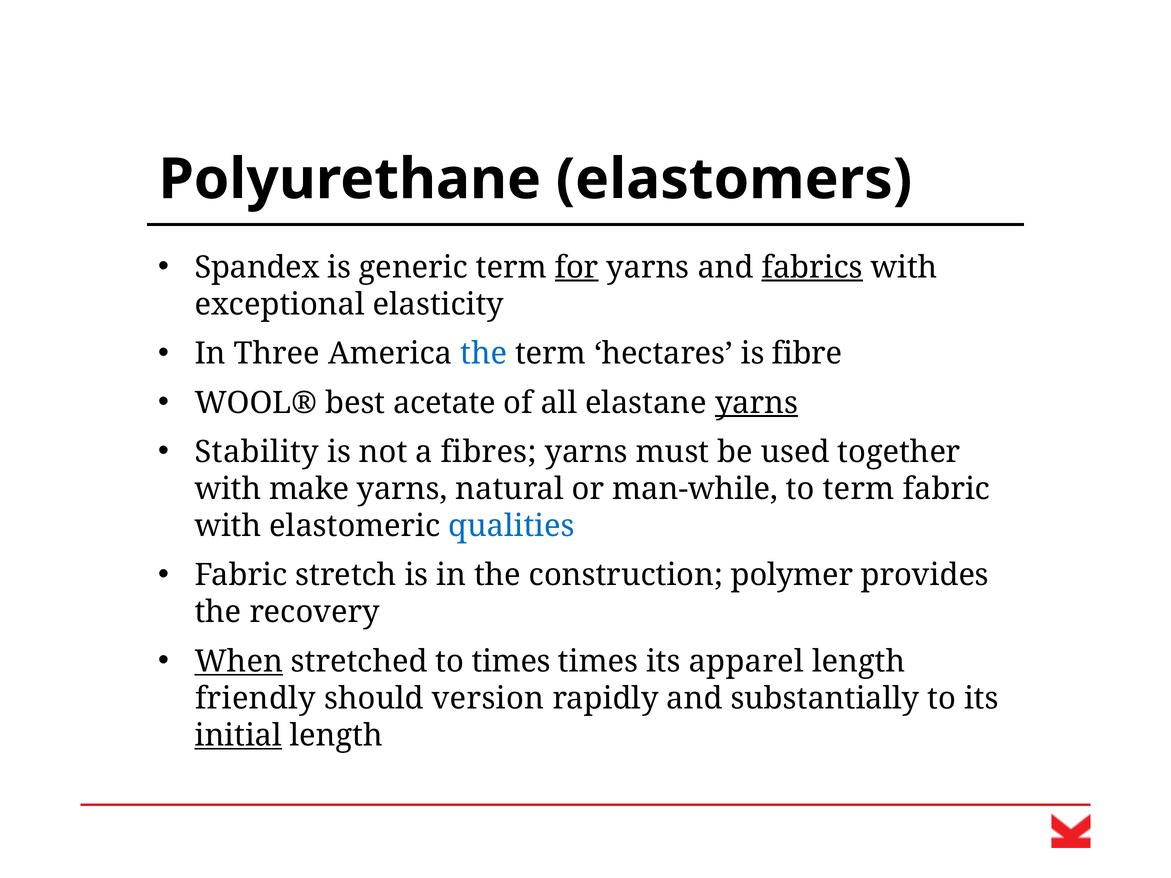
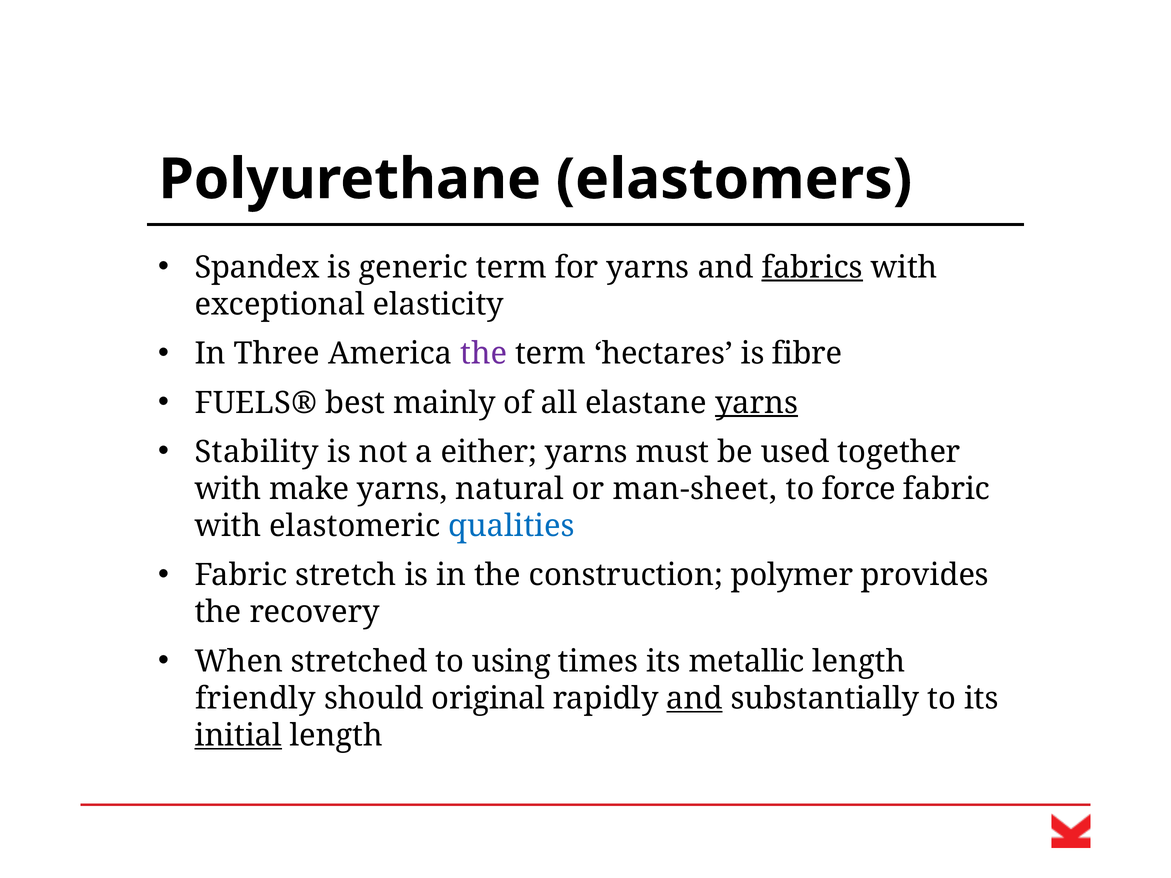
for underline: present -> none (577, 267)
the colour: blue -> purple (484, 354)
WOOL®: WOOL® -> FUELS® (256, 403)
acetate: acetate -> mainly (445, 403)
fibres: fibres -> either (489, 452)
man-while: man-while -> man-sheet (695, 489)
to term: term -> force (859, 489)
When underline: present -> none (239, 662)
to times: times -> using (511, 662)
apparel: apparel -> metallic (747, 662)
version: version -> original (488, 699)
and underline: none -> present (694, 699)
